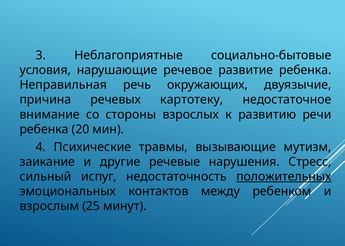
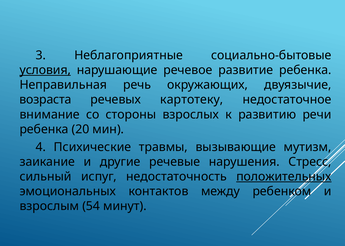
условия underline: none -> present (45, 70)
причина: причина -> возраста (45, 99)
25: 25 -> 54 (91, 205)
